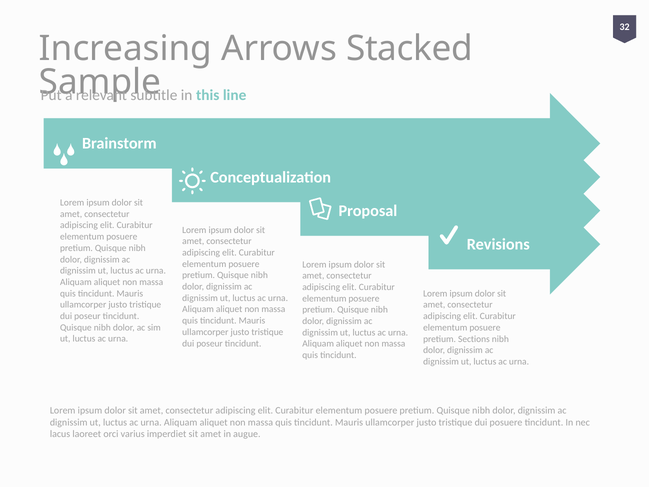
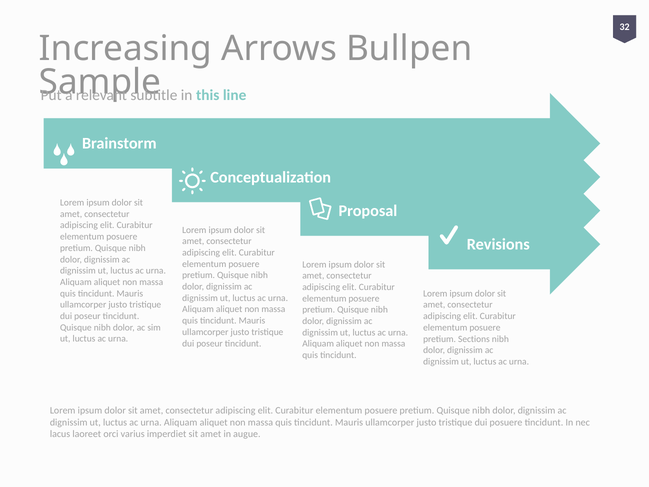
Stacked: Stacked -> Bullpen (409, 48)
